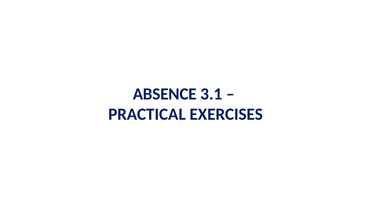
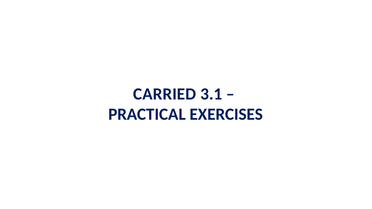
ABSENCE: ABSENCE -> CARRIED (165, 94)
